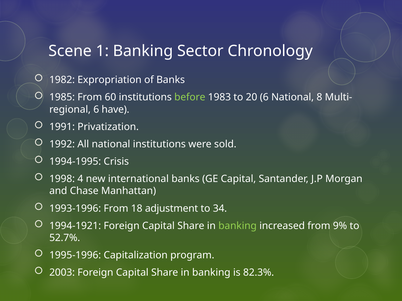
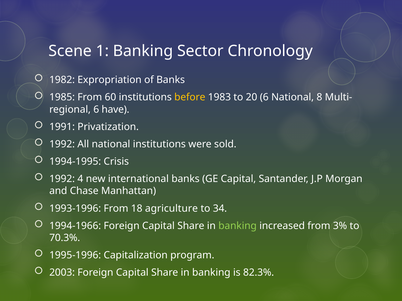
before colour: light green -> yellow (190, 98)
1998: 1998 -> 1992 (62, 179)
adjustment: adjustment -> agriculture (171, 209)
1994-1921: 1994-1921 -> 1994-1966 (75, 226)
9%: 9% -> 3% (340, 226)
52.7%: 52.7% -> 70.3% (65, 238)
